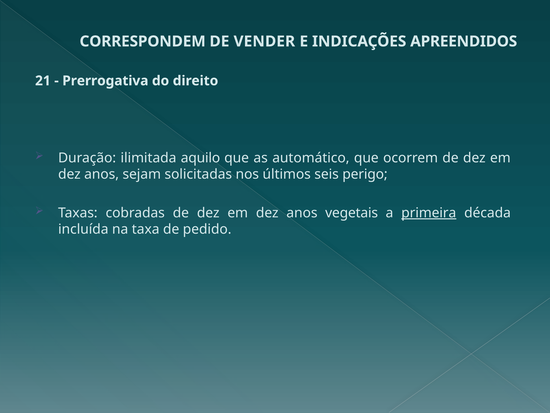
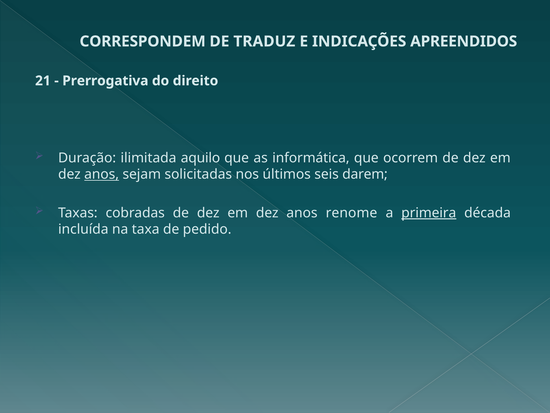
VENDER: VENDER -> TRADUZ (264, 41)
automático: automático -> informática (311, 158)
anos underline: none -> present (102, 174)
perigo: perigo -> darem (365, 174)
vegetais: vegetais -> renome (351, 213)
